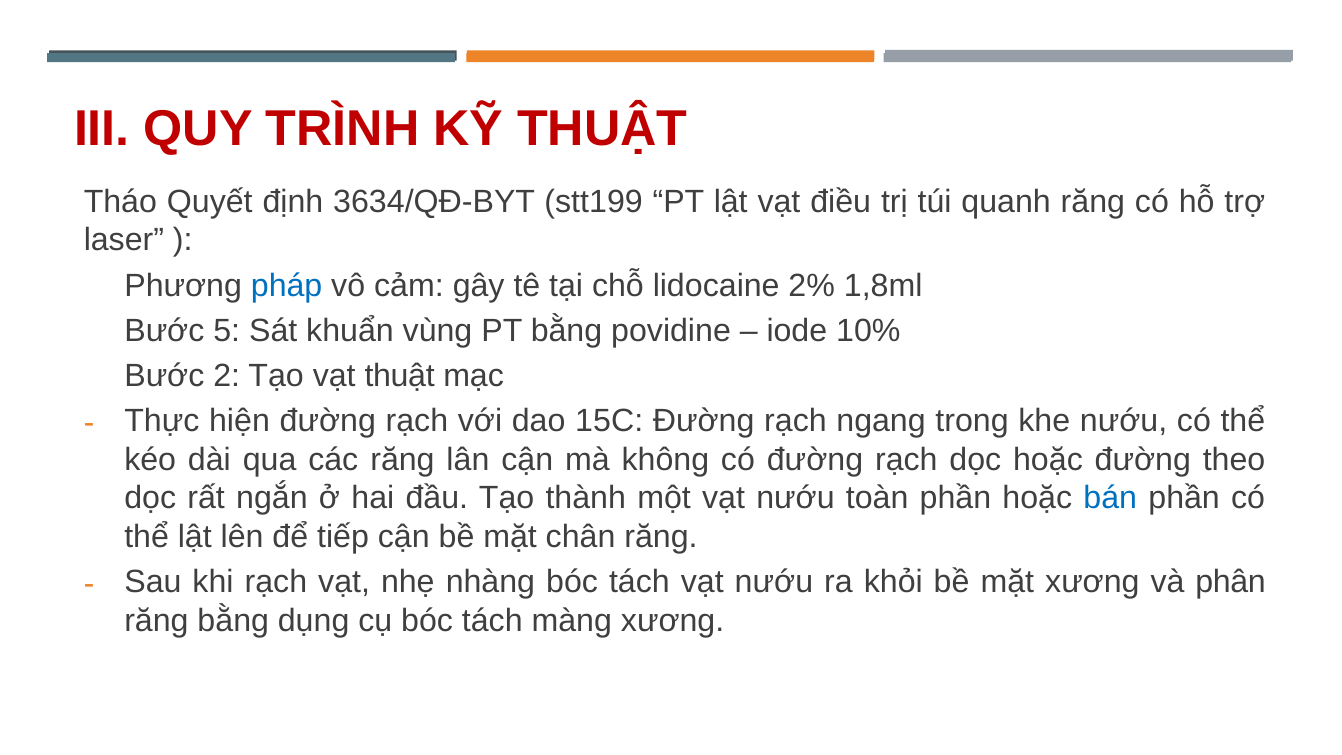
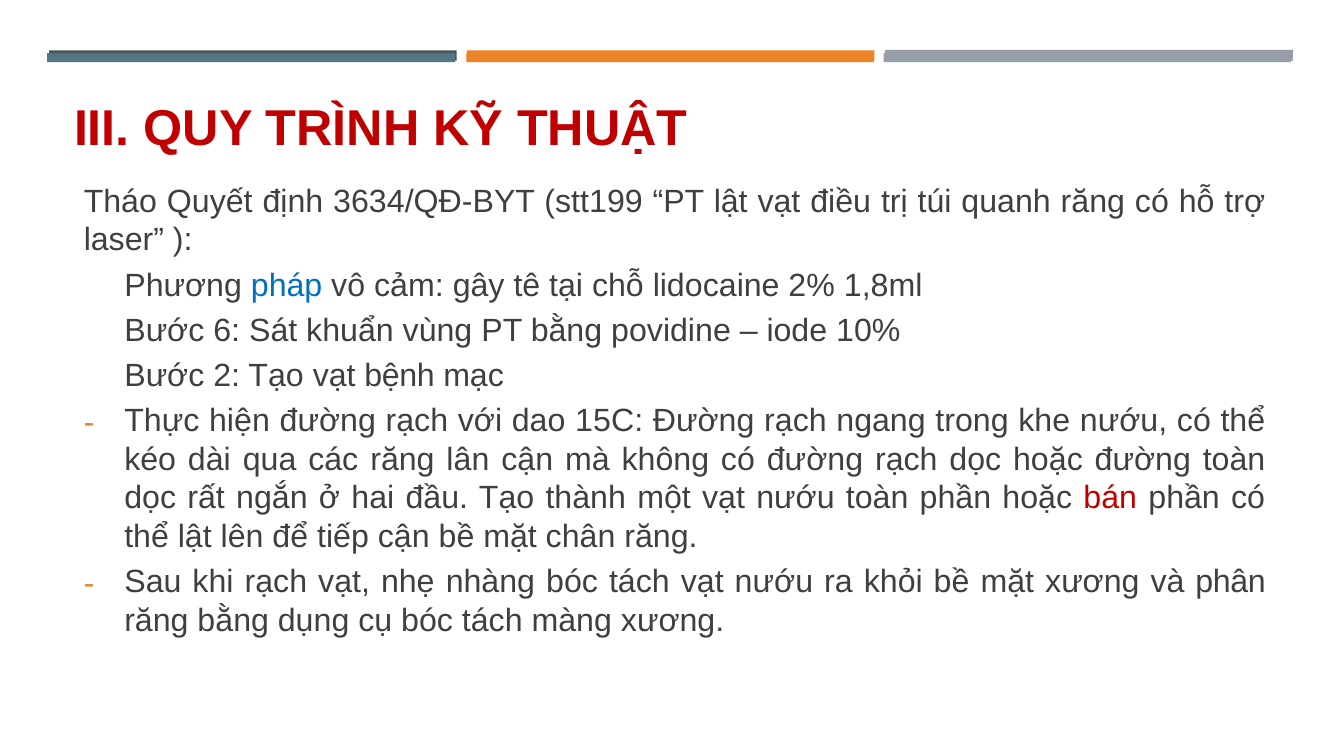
5: 5 -> 6 (227, 331)
vạt thuật: thuật -> bệnh (400, 376)
đường theo: theo -> toàn (1234, 460)
bán colour: blue -> red (1110, 498)
